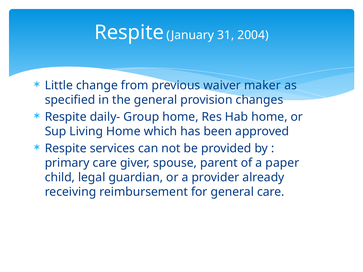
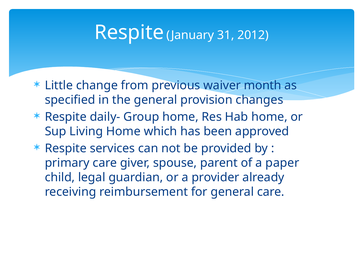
2004: 2004 -> 2012 (253, 35)
maker: maker -> month (263, 86)
